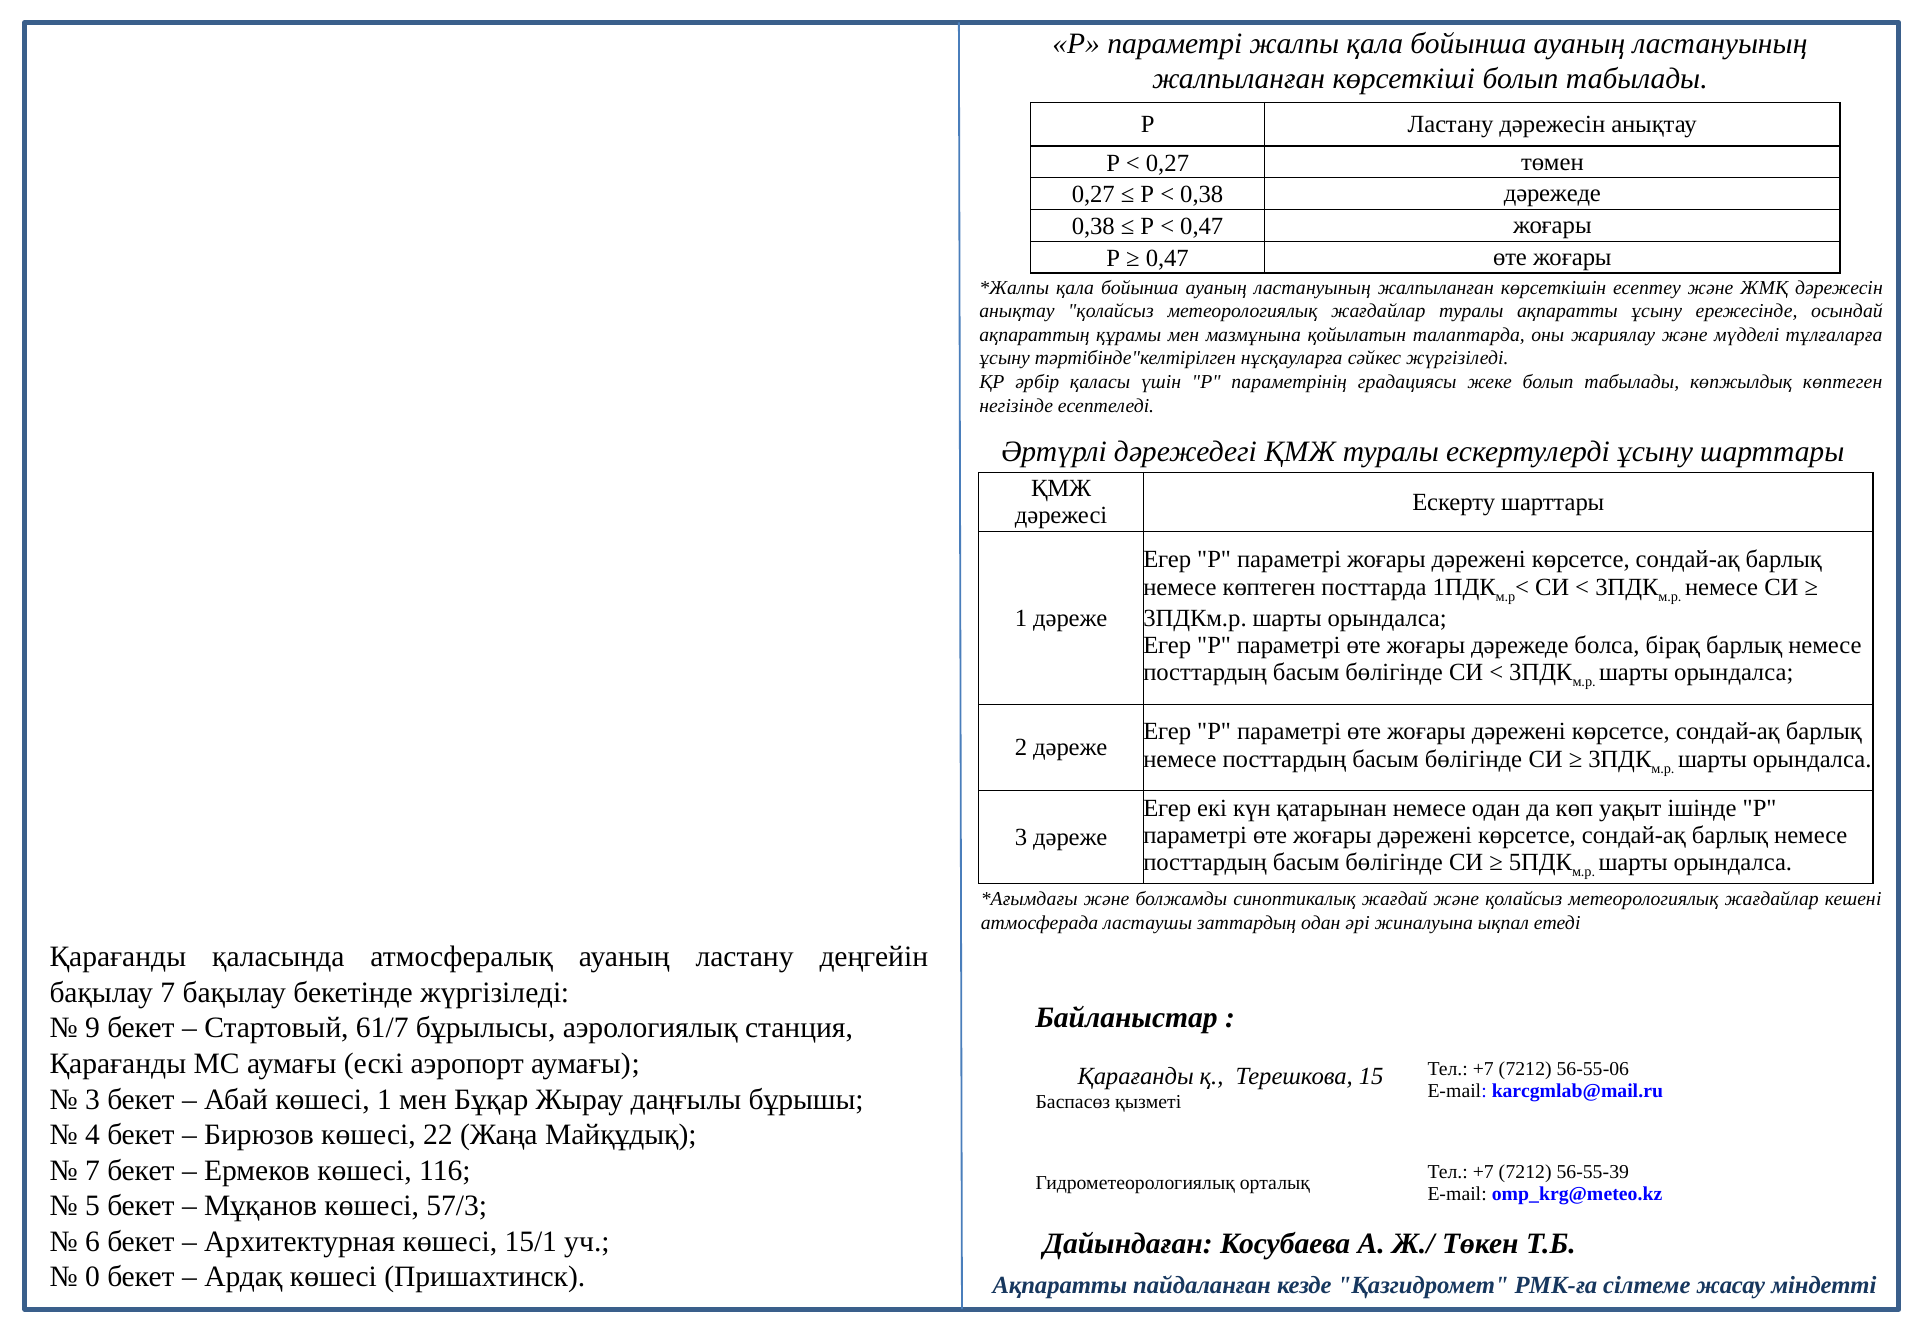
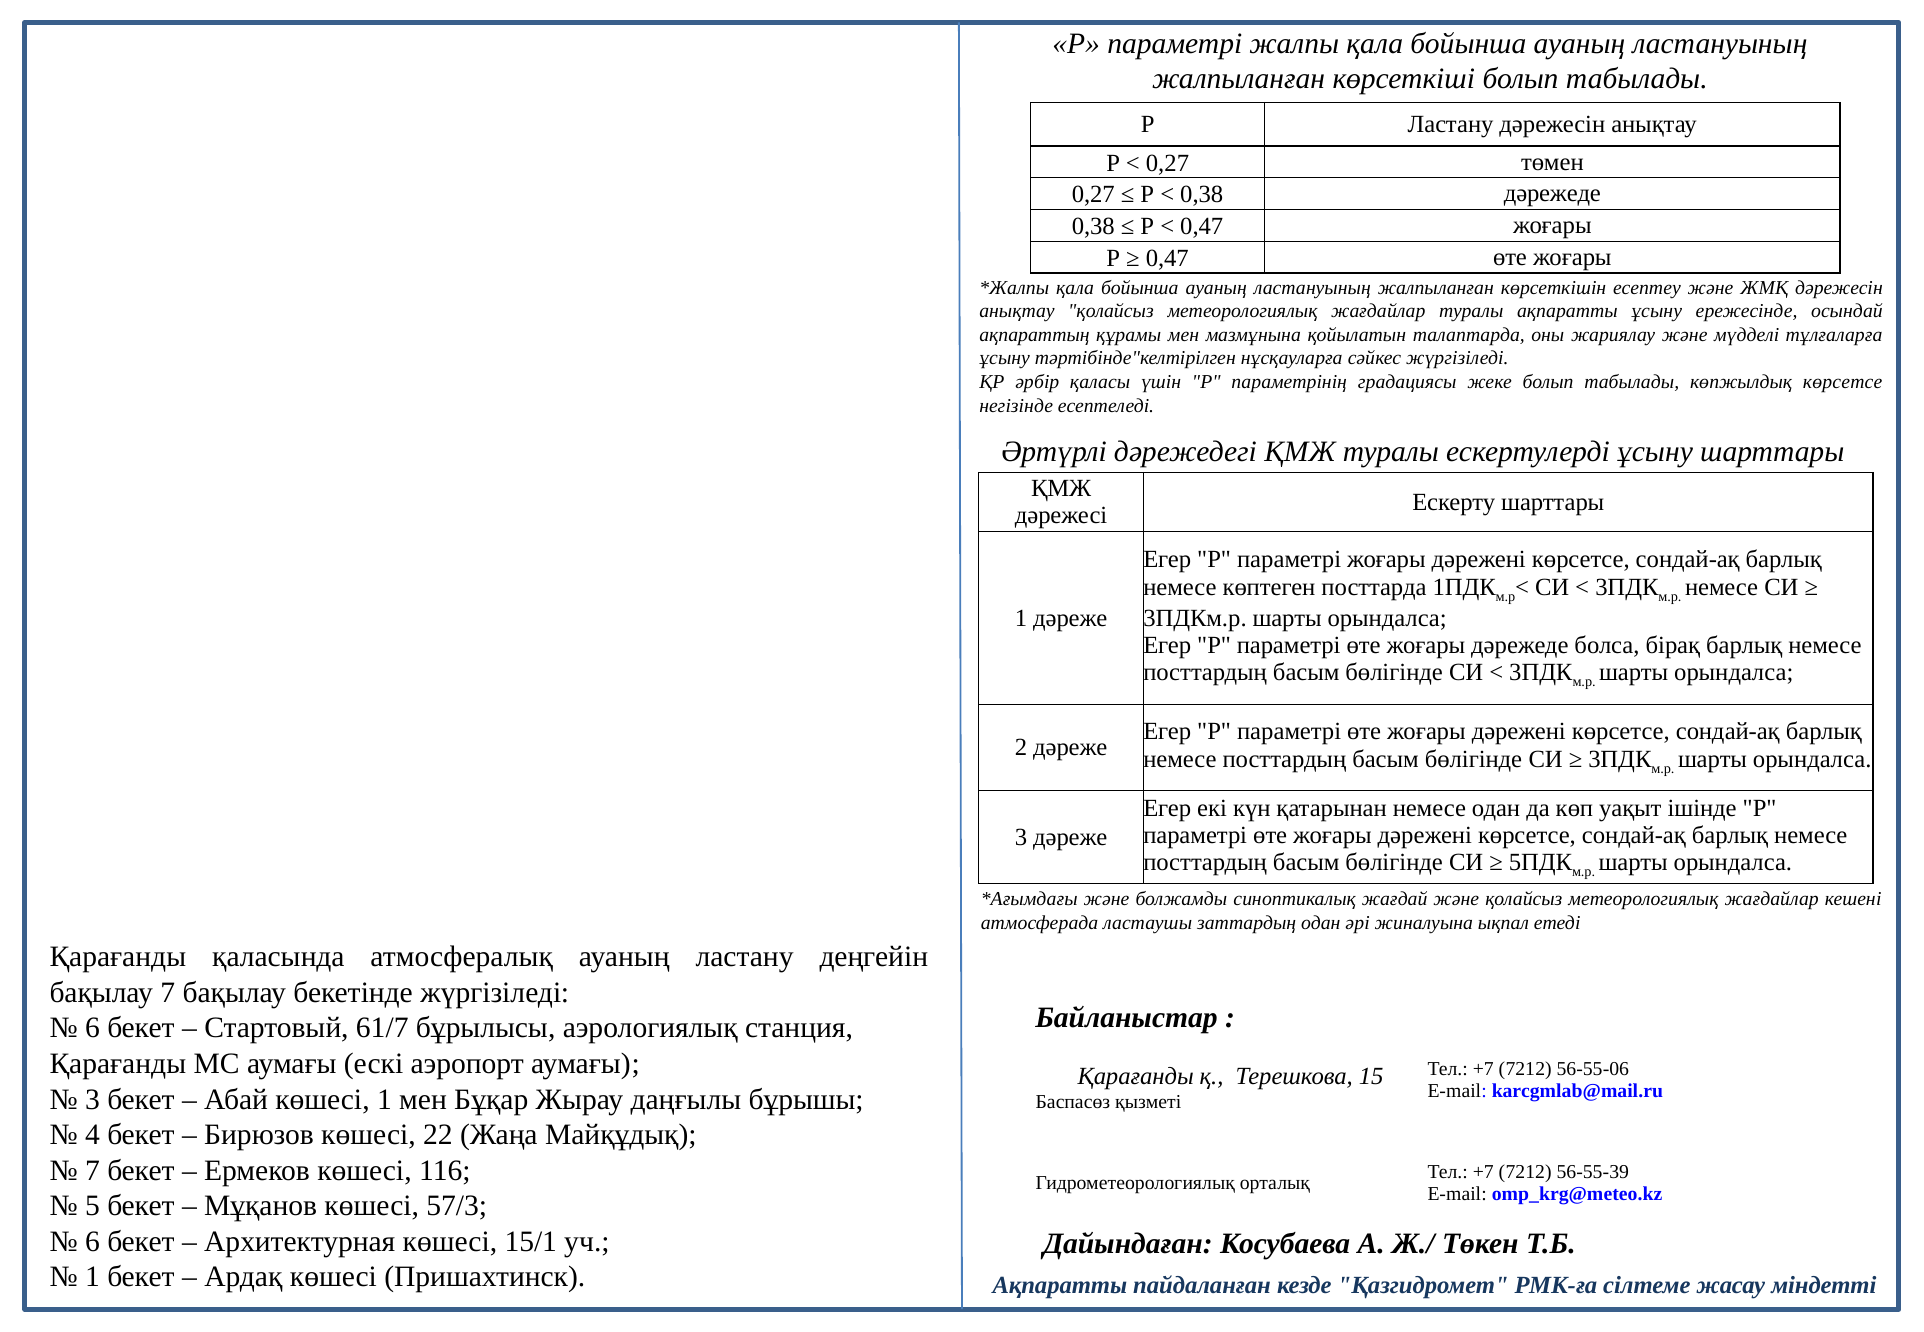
көпжылдық көптеген: көптеген -> көрсетсе (1843, 382)
9: 9 -> 6 (92, 1028)
0: 0 -> 1 (92, 1277)
